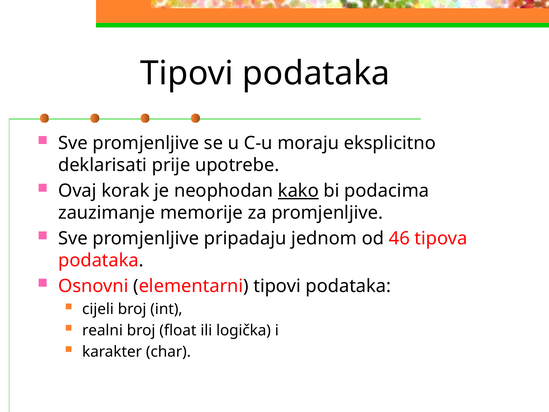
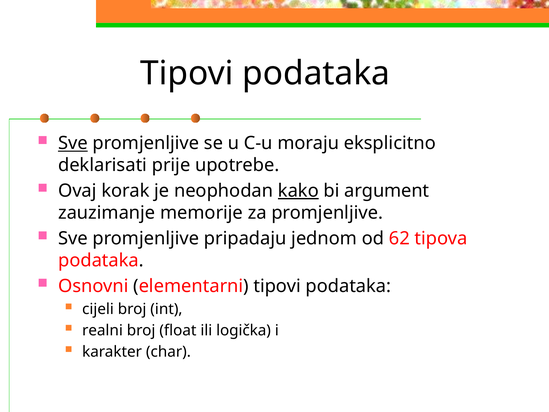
Sve underline: none -> present (73, 143)
podacima: podacima -> argument (387, 191)
46: 46 -> 62 (399, 238)
